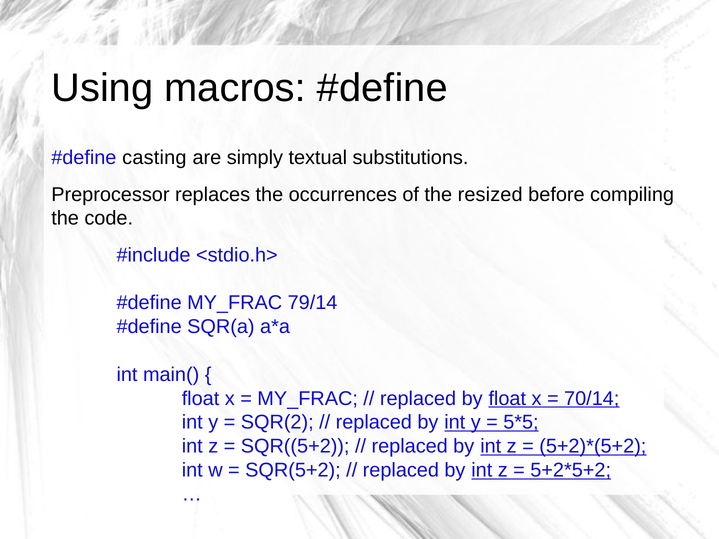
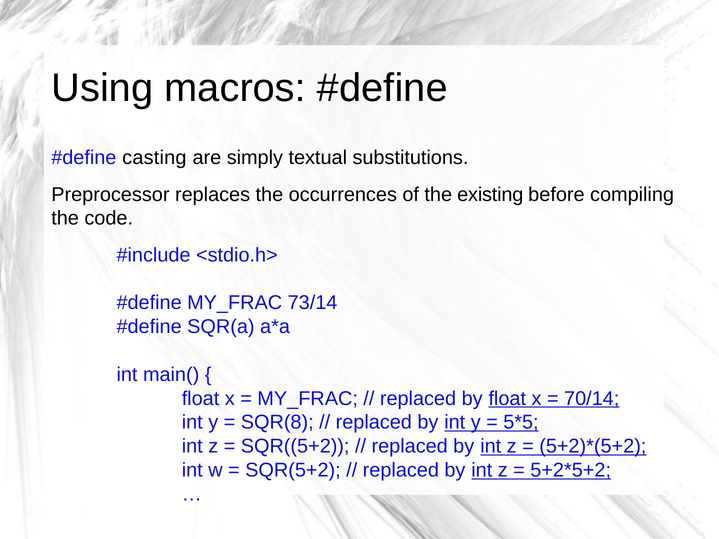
resized: resized -> existing (490, 195)
79/14: 79/14 -> 73/14 (313, 303)
SQR(2: SQR(2 -> SQR(8 (277, 422)
